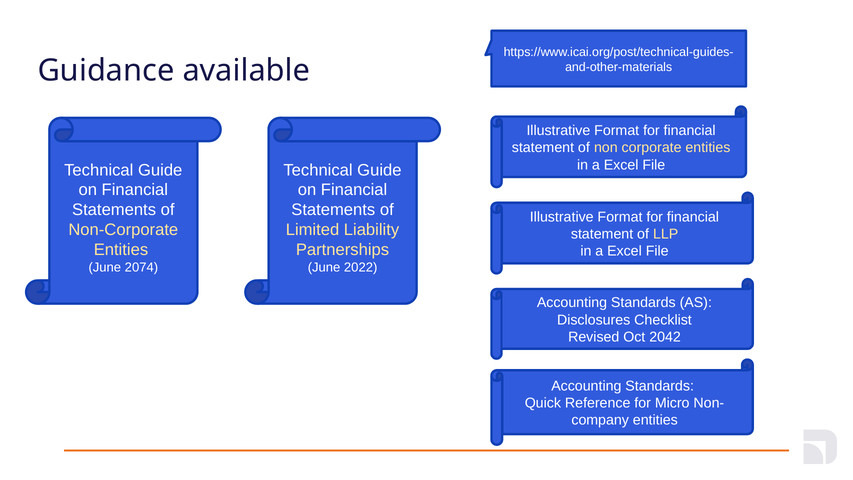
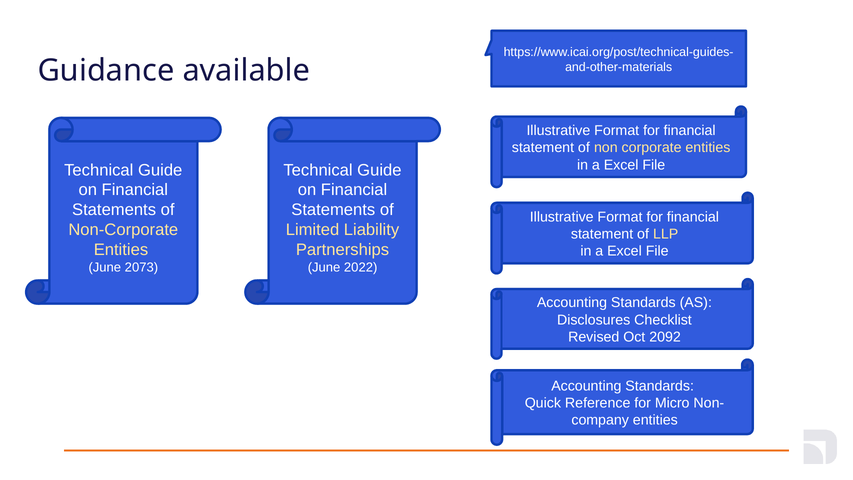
2074: 2074 -> 2073 (141, 267)
2042: 2042 -> 2092 (665, 337)
